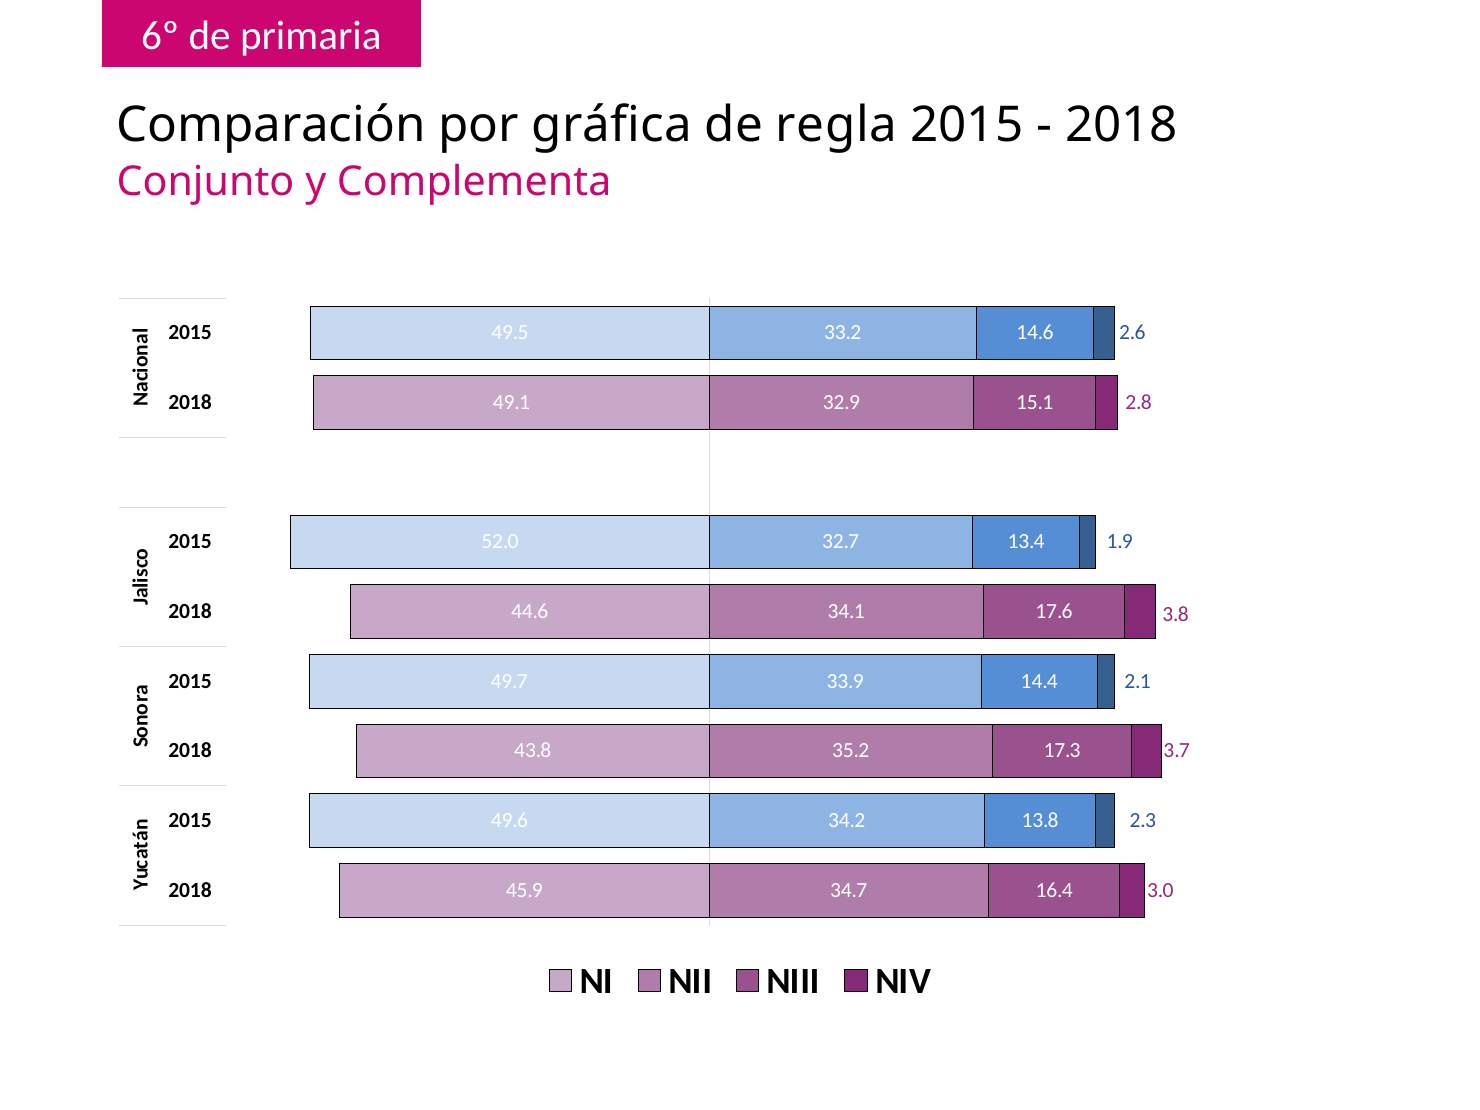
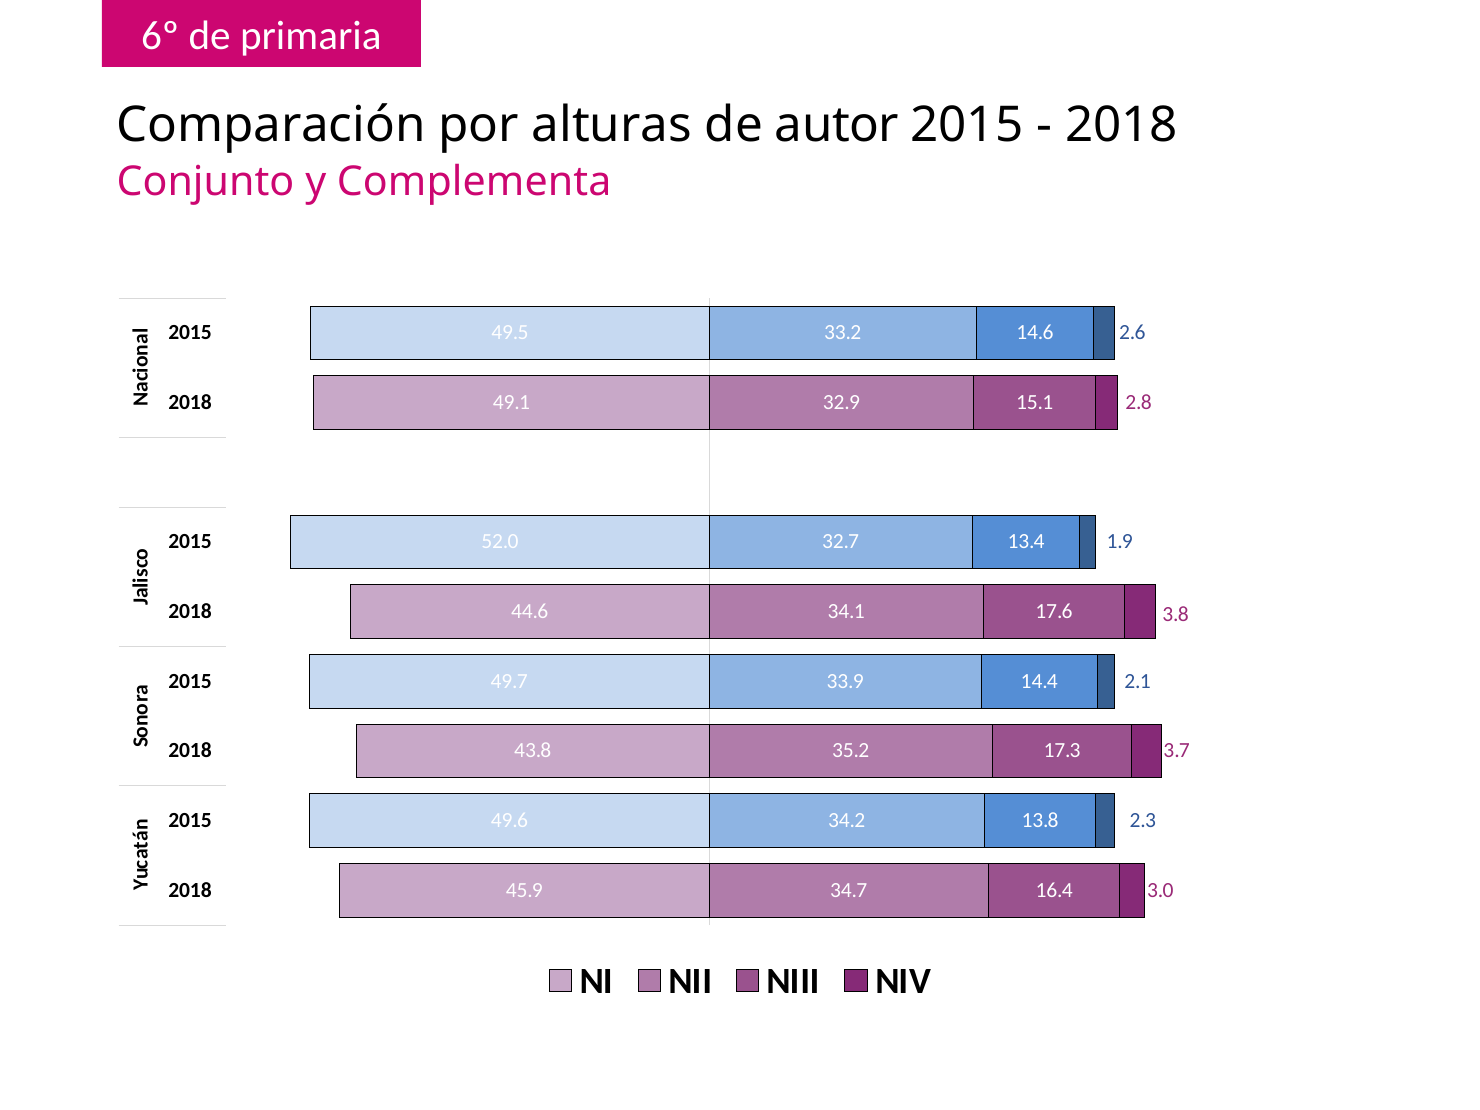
gráfica: gráfica -> alturas (612, 125)
regla: regla -> autor (837, 125)
